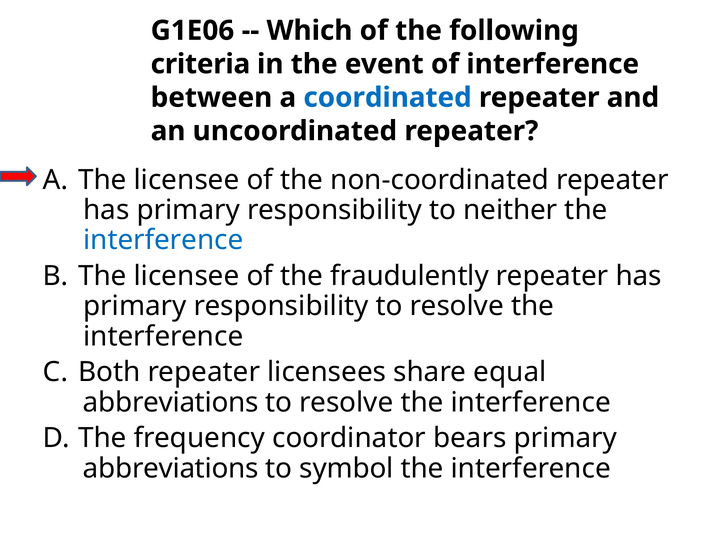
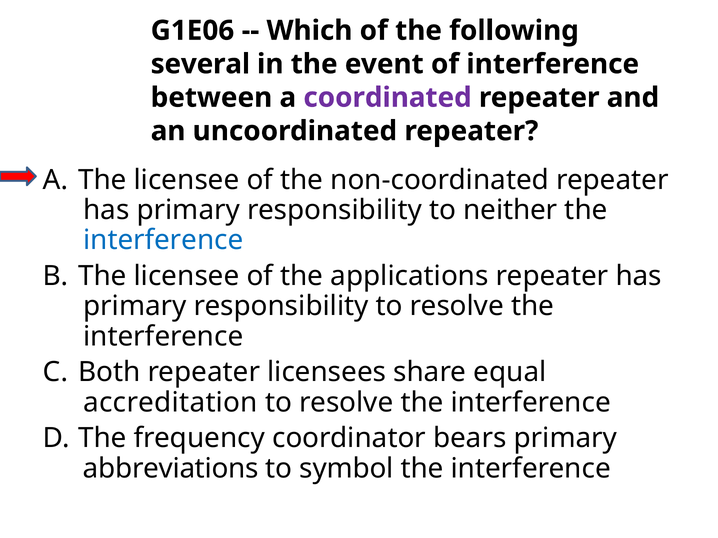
criteria: criteria -> several (200, 64)
coordinated colour: blue -> purple (388, 98)
fraudulently: fraudulently -> applications (409, 276)
abbreviations: abbreviations -> accreditation (170, 403)
